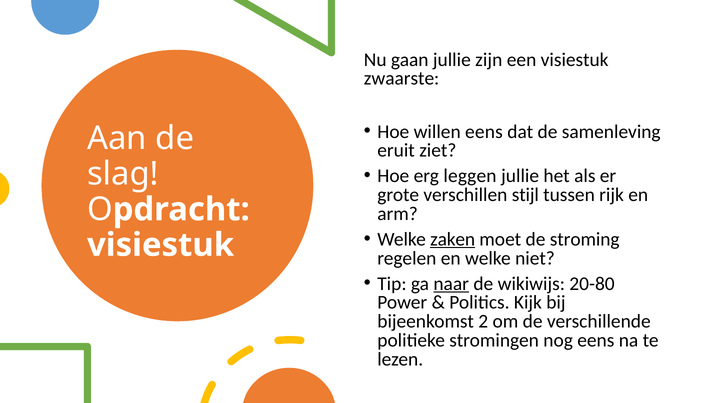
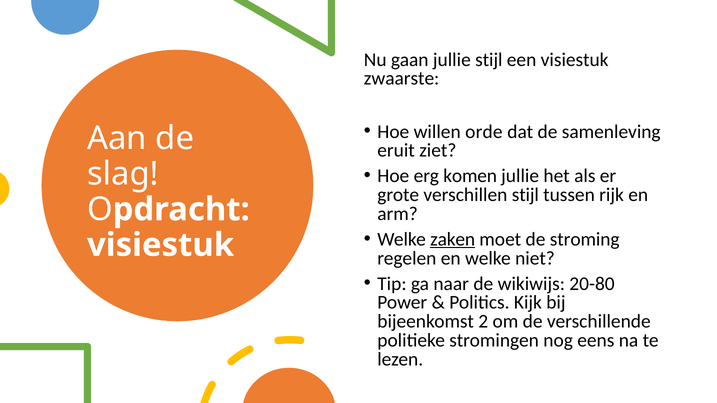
jullie zijn: zijn -> stijl (489, 60)
willen eens: eens -> orde (484, 132)
leggen: leggen -> komen (470, 176)
naar underline: present -> none (451, 284)
